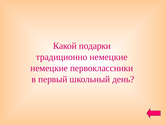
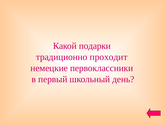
традиционно немецкие: немецкие -> проходит (109, 57)
